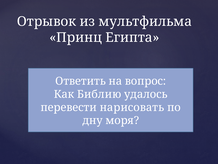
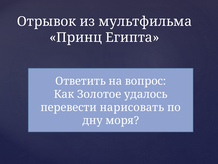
Библию: Библию -> Золотое (99, 94)
